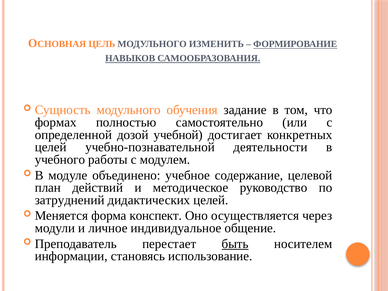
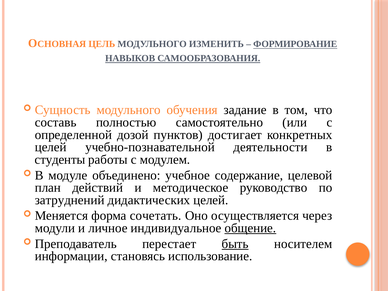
формах: формах -> составь (56, 122)
учебной: учебной -> пунктов (178, 135)
учебного: учебного -> студенты (60, 160)
конспект: конспект -> сочетать (156, 216)
общение underline: none -> present (250, 228)
